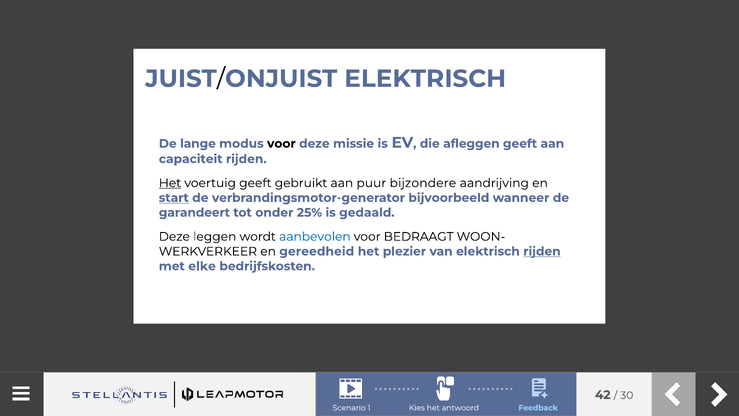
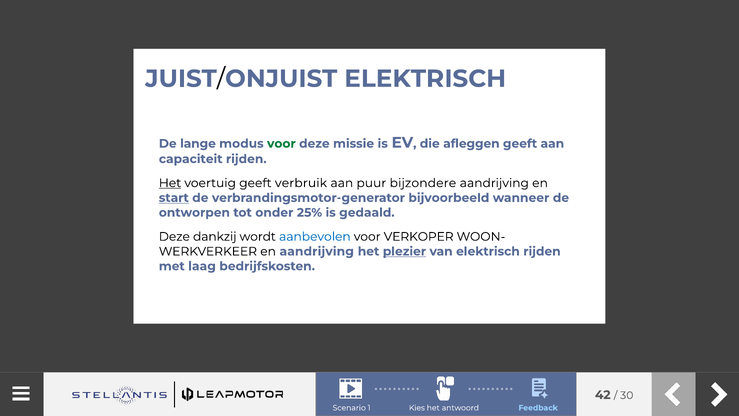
voor colour: black -> green (281, 144)
gebruikt: gebruikt -> verbruik (301, 183)
garandeert: garandeert -> ontworpen (194, 212)
leggen: leggen -> dankzij (215, 236)
BEDRAAGT: BEDRAAGT -> VERKOPER (419, 236)
en gereedheid: gereedheid -> aandrijving (317, 251)
plezier underline: none -> present (404, 251)
rijden underline: present -> none (542, 251)
elke: elke -> laag (202, 266)
